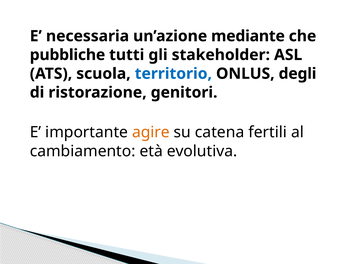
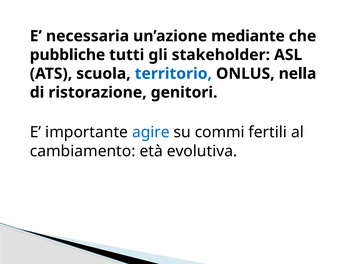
degli: degli -> nella (298, 74)
agire colour: orange -> blue (151, 132)
catena: catena -> commi (220, 132)
